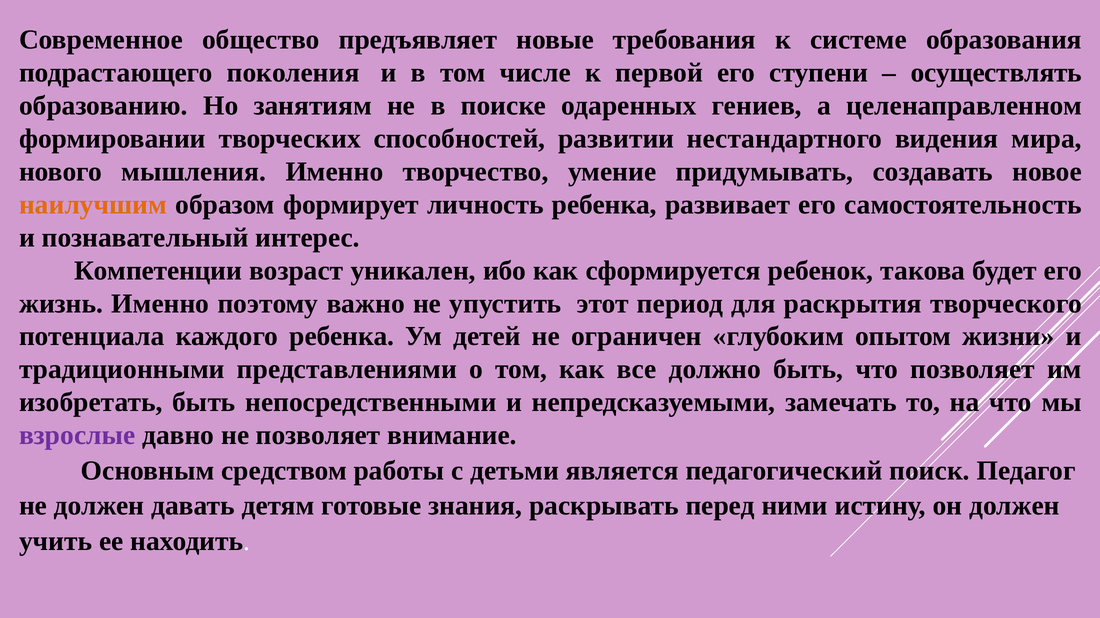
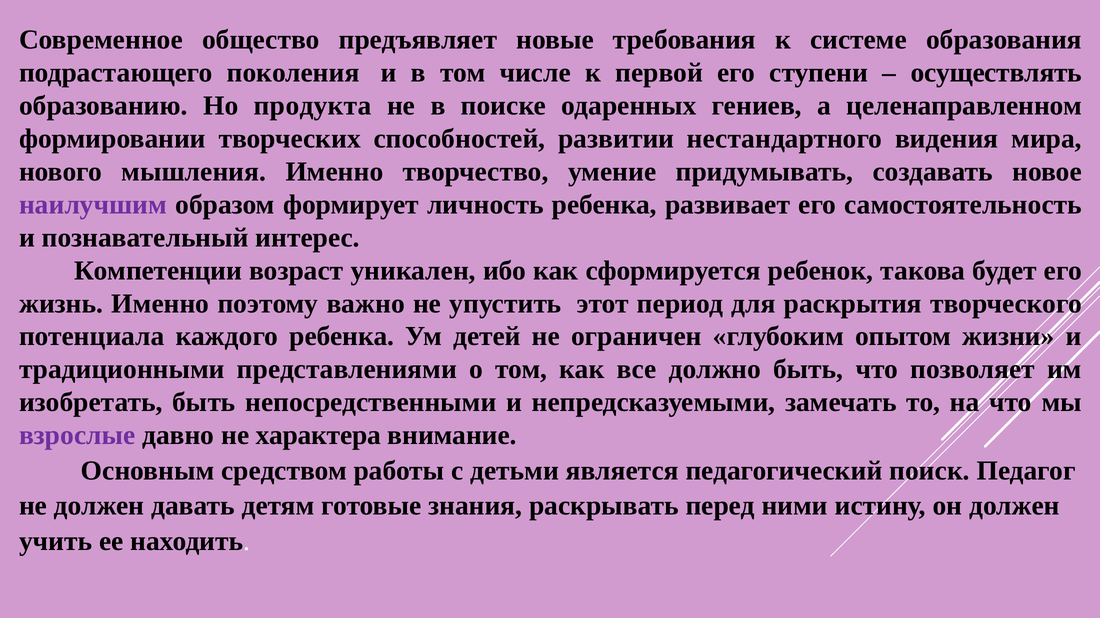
занятиям: занятиям -> продукта (313, 106)
наилучшим colour: orange -> purple (93, 205)
не позволяет: позволяет -> характера (318, 436)
